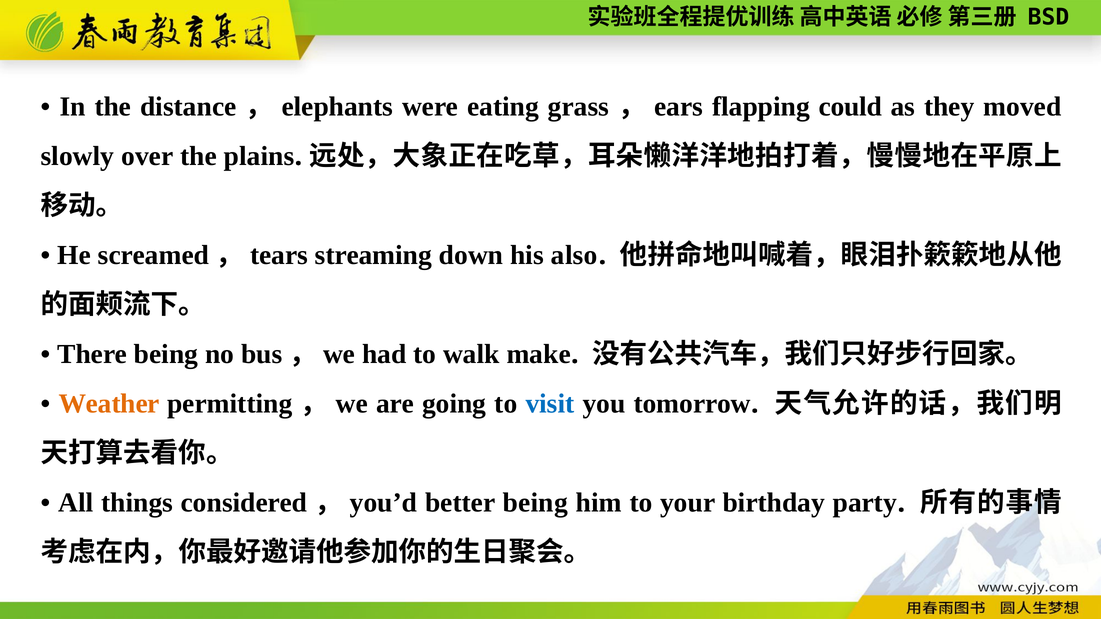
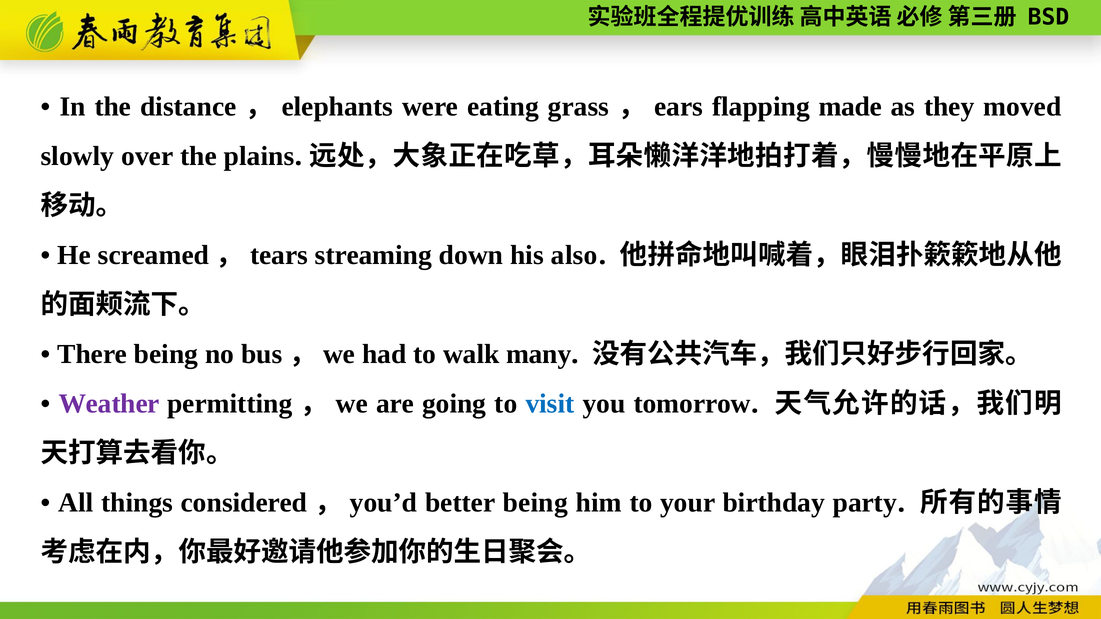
could: could -> made (850, 107)
make: make -> many (539, 354)
Weather colour: orange -> purple (109, 404)
